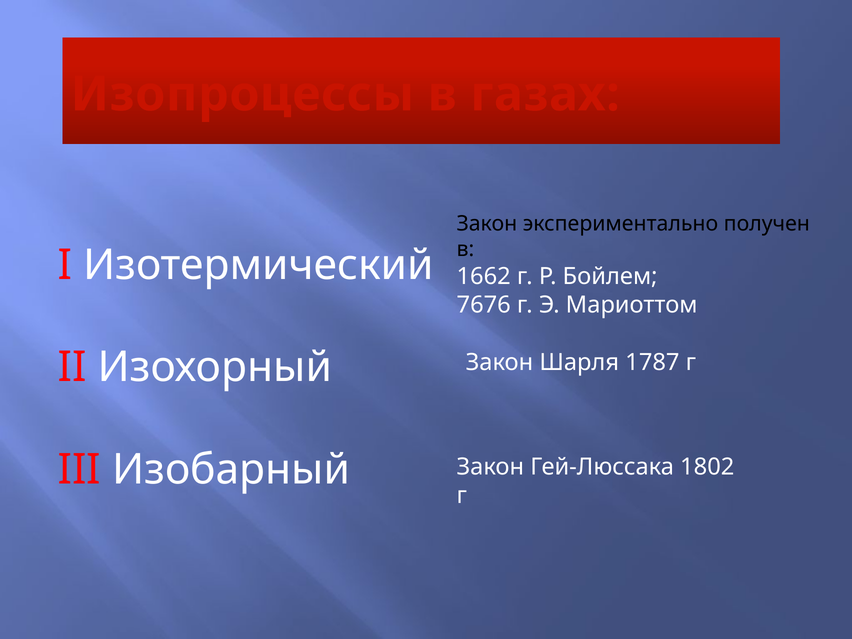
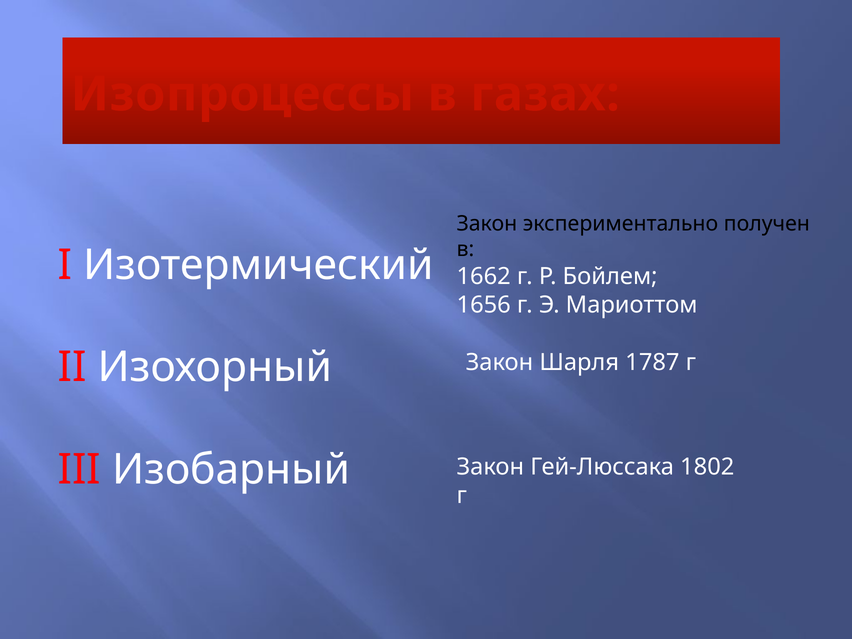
7676: 7676 -> 1656 (484, 305)
